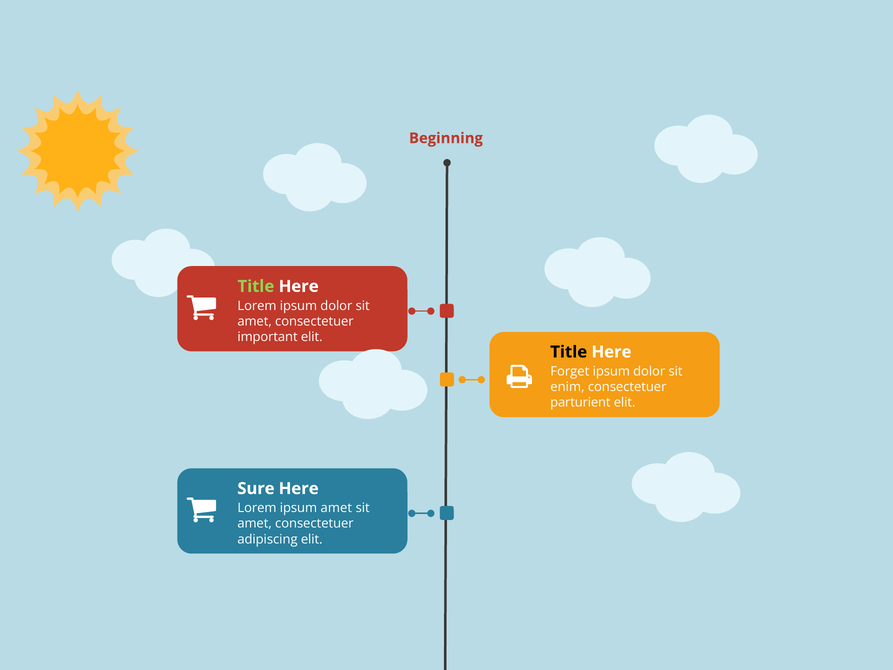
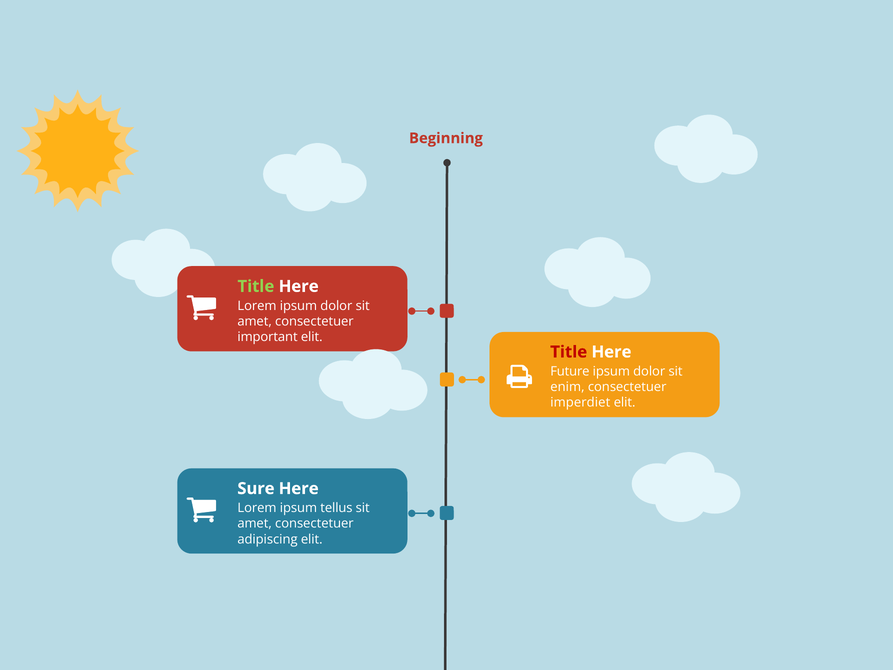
Title colour: black -> red (569, 352)
Forget: Forget -> Future (570, 371)
parturient: parturient -> imperdiet (580, 402)
ipsum amet: amet -> tellus (336, 508)
